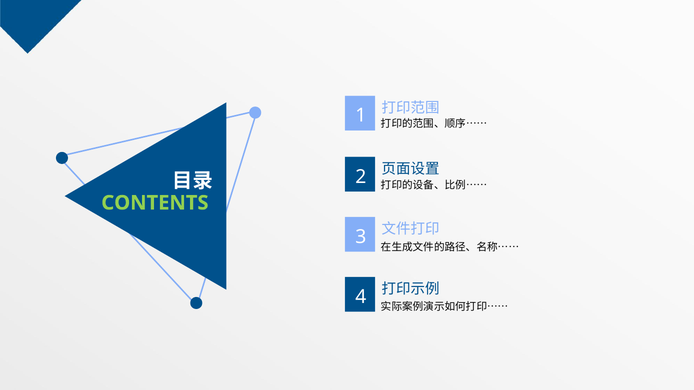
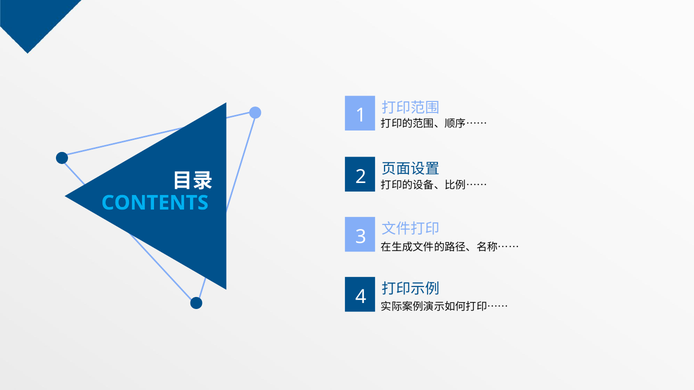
CONTENTS colour: light green -> light blue (155, 203)
